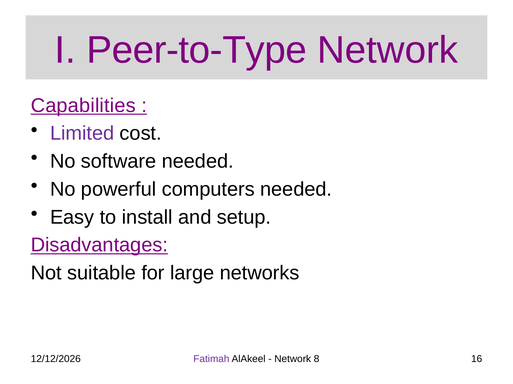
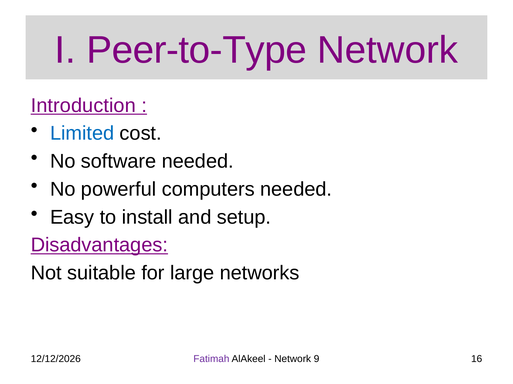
Capabilities: Capabilities -> Introduction (83, 106)
Limited colour: purple -> blue (82, 134)
8: 8 -> 9 (317, 360)
